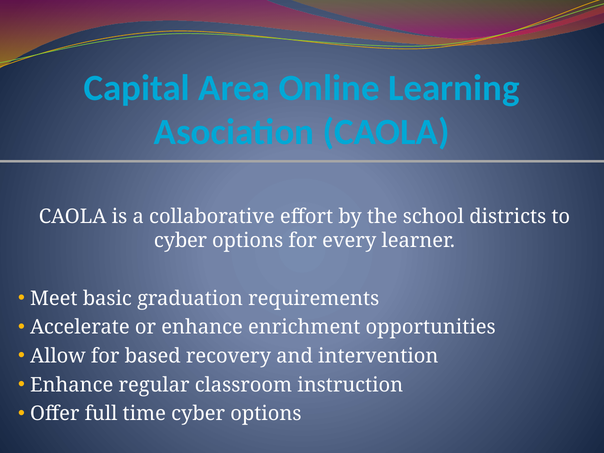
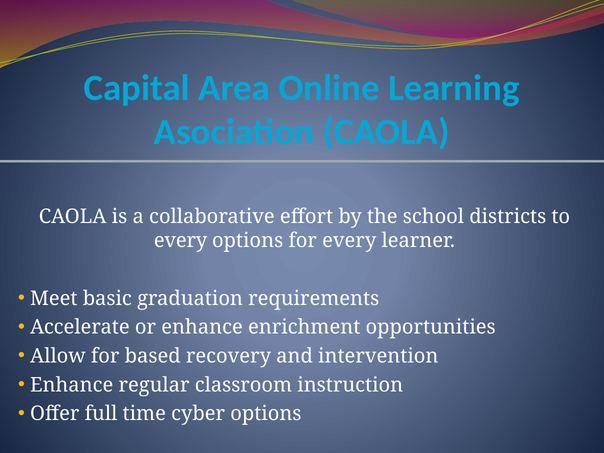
cyber: cyber -> every (181, 241)
